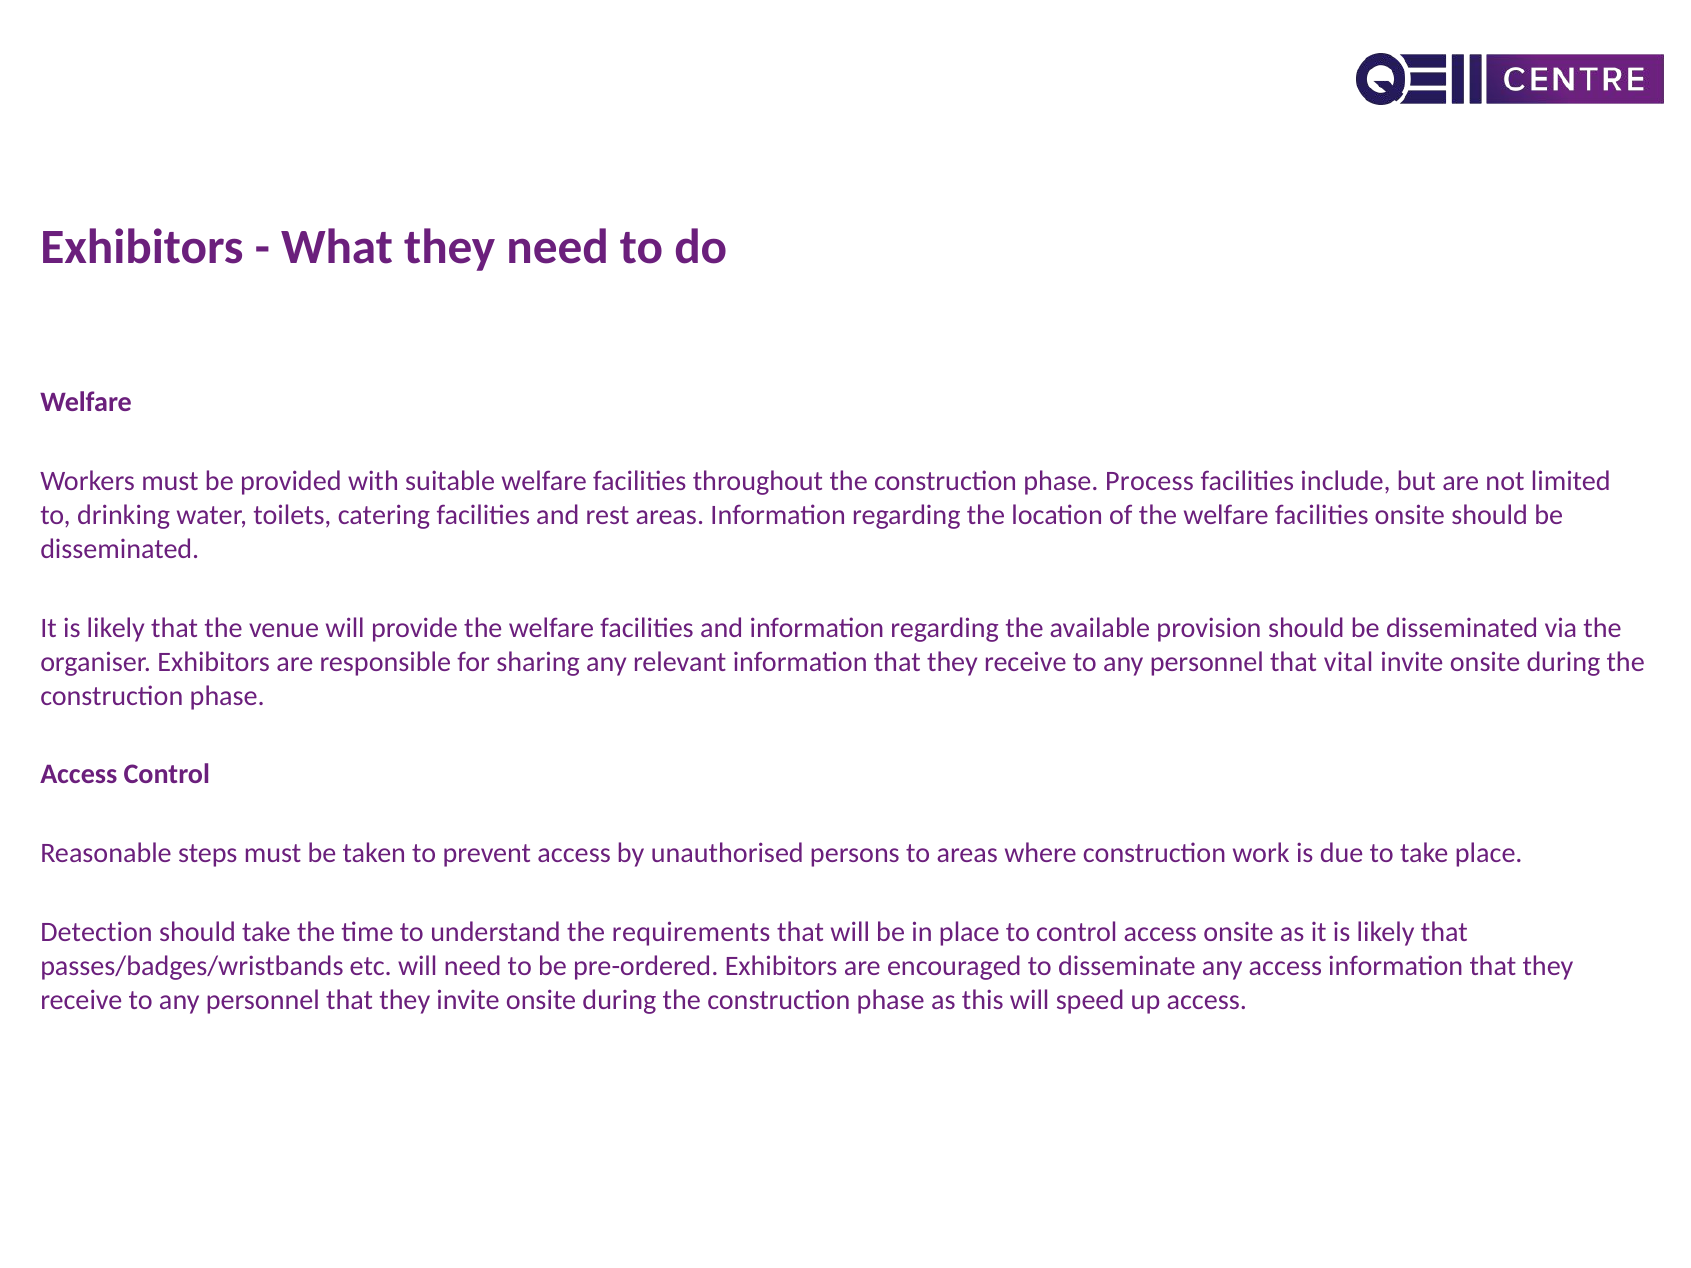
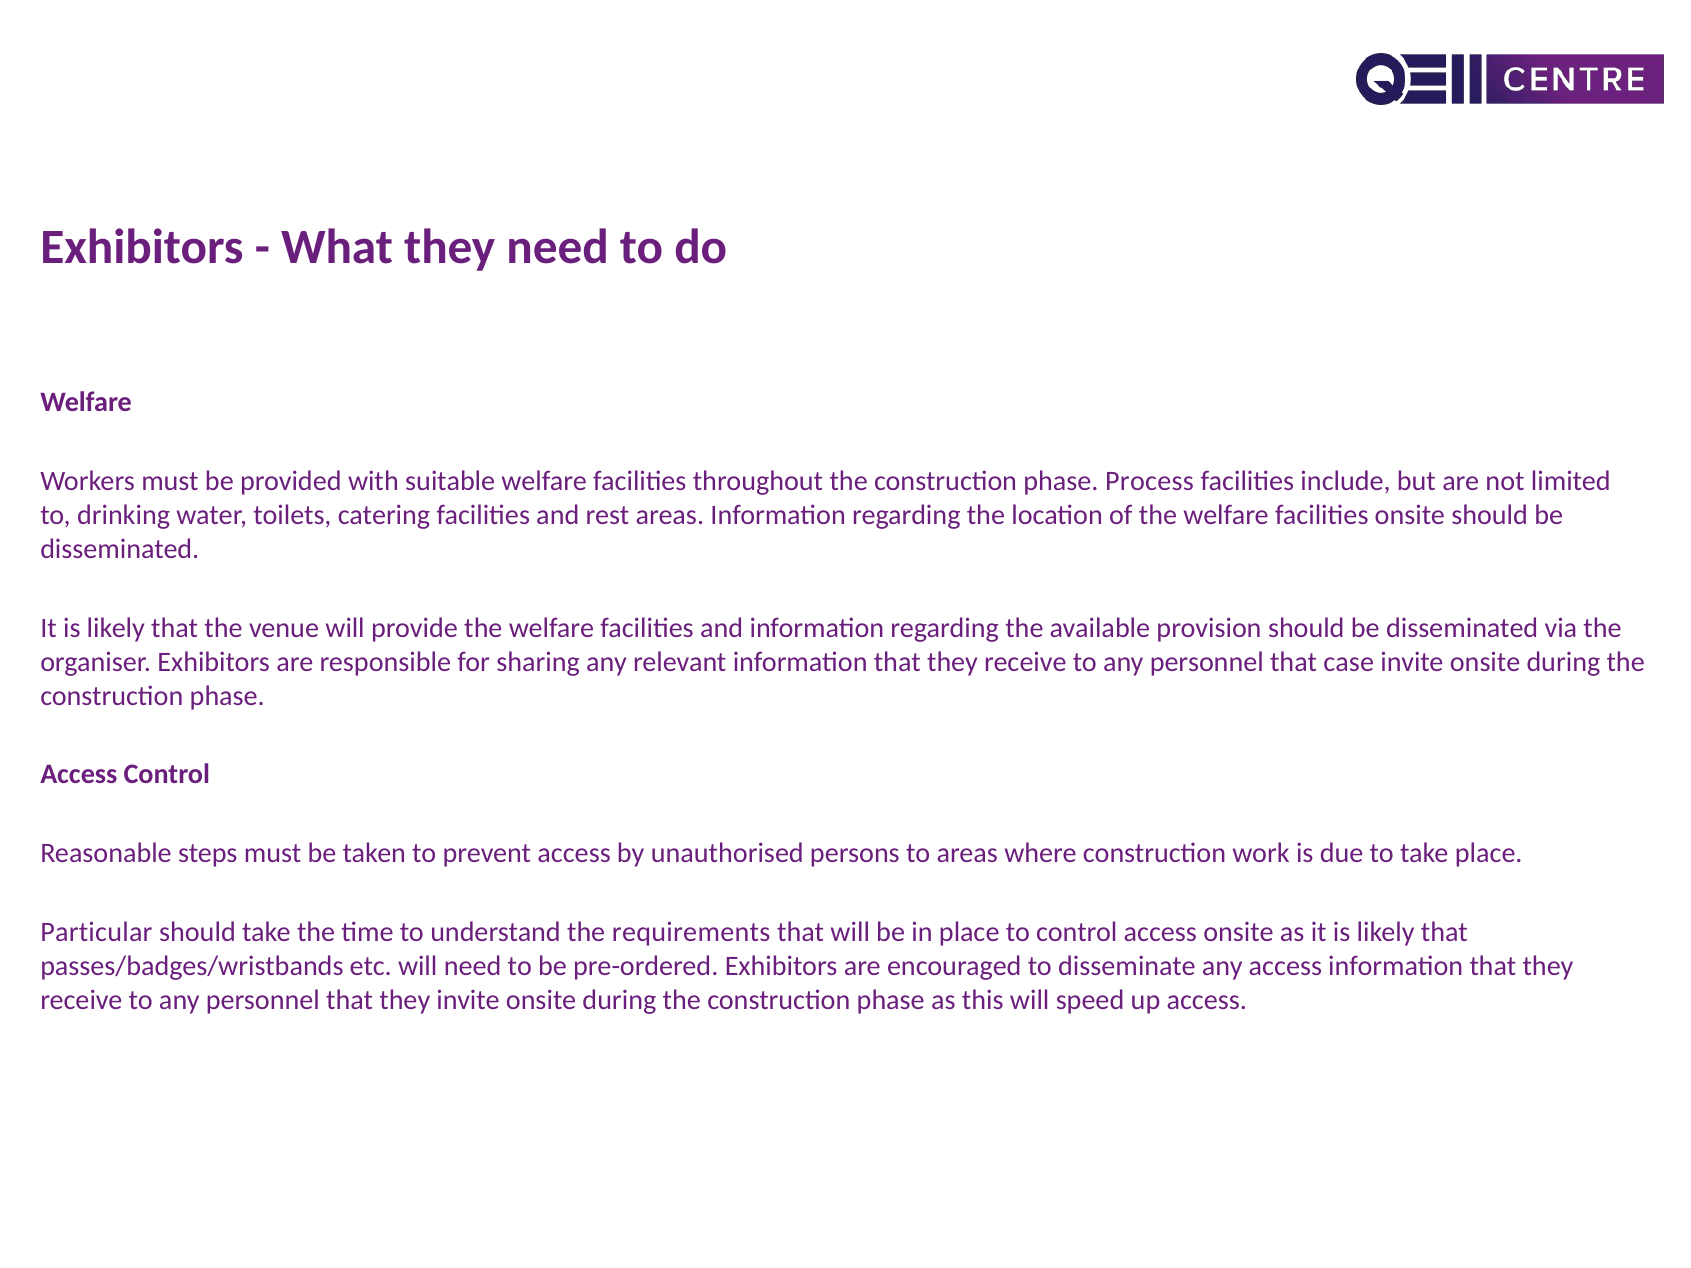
vital: vital -> case (1349, 662)
Detection: Detection -> Particular (96, 933)
